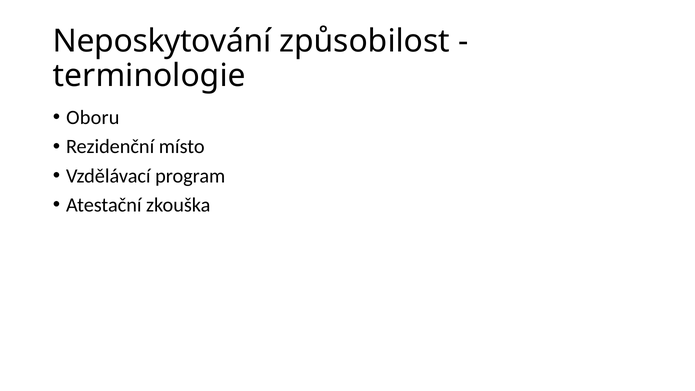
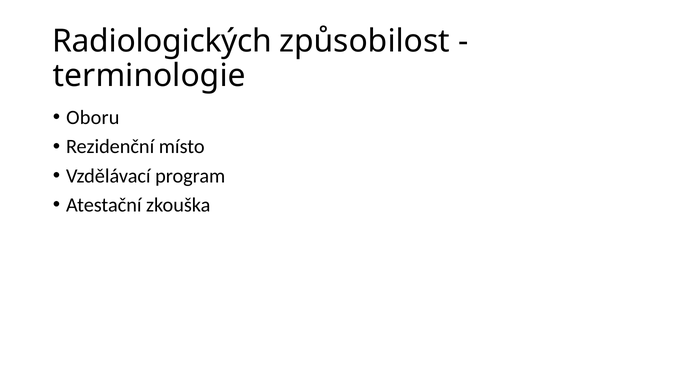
Neposkytování: Neposkytování -> Radiologických (162, 41)
